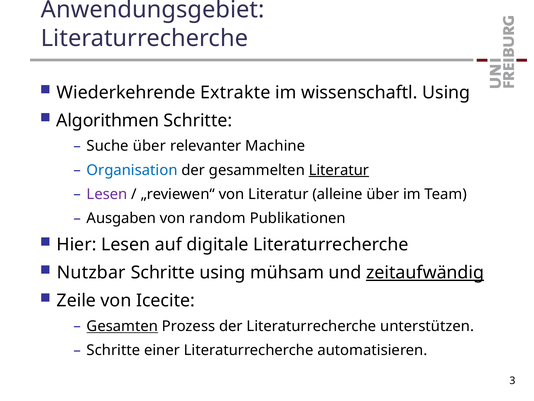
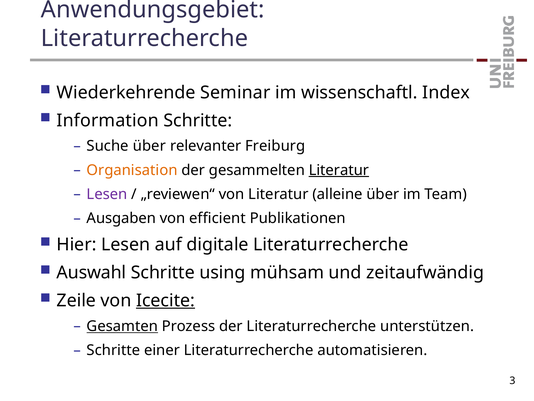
Extrakte: Extrakte -> Seminar (235, 92)
wissenschaftl Using: Using -> Index (446, 92)
Algorithmen: Algorithmen -> Information (108, 120)
Machine: Machine -> Freiburg (275, 146)
Organisation colour: blue -> orange (132, 170)
random: random -> efficient (218, 218)
Nutzbar: Nutzbar -> Auswahl (91, 272)
zeitaufwändig underline: present -> none (425, 272)
Icecite underline: none -> present (165, 300)
